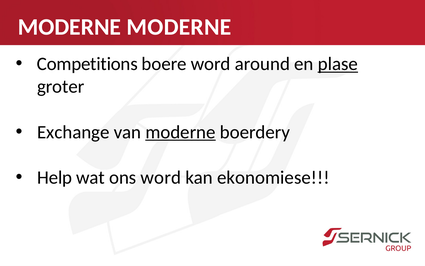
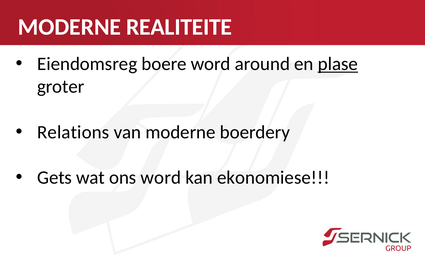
MODERNE MODERNE: MODERNE -> REALITEITE (179, 27)
Competitions: Competitions -> Eiendomsreg (87, 64)
Exchange: Exchange -> Relations (73, 132)
moderne underline: present -> none (180, 132)
Help: Help -> Gets (55, 177)
